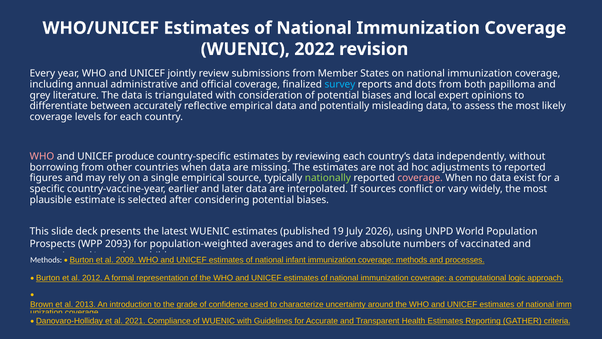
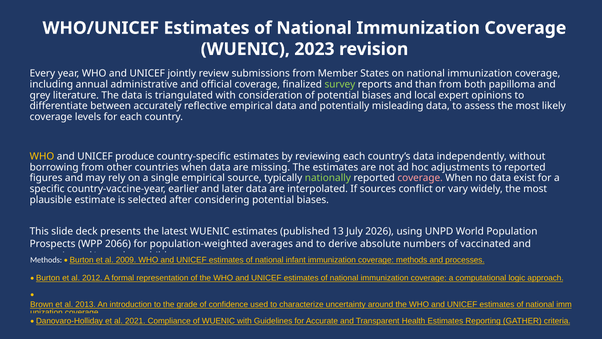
2022: 2022 -> 2023 (314, 49)
survey colour: light blue -> light green (340, 84)
dots: dots -> than (426, 84)
WHO colour: pink -> yellow (42, 156)
19: 19 -> 13 (338, 231)
2093: 2093 -> 2066 (118, 243)
